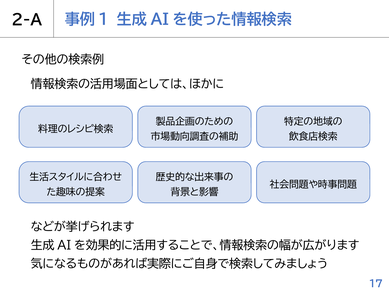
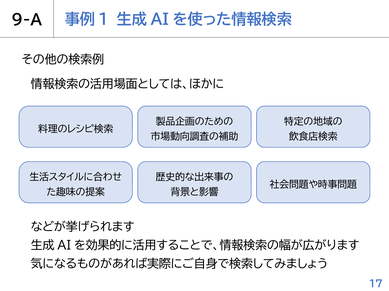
2-A: 2-A -> 9-A (27, 20)
